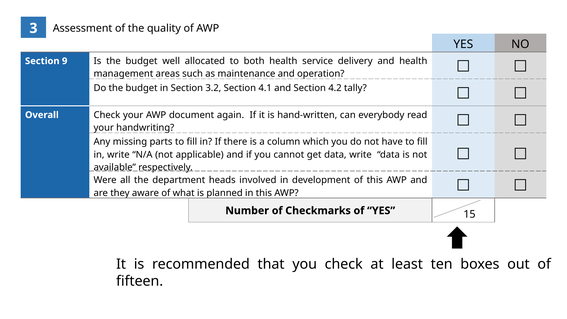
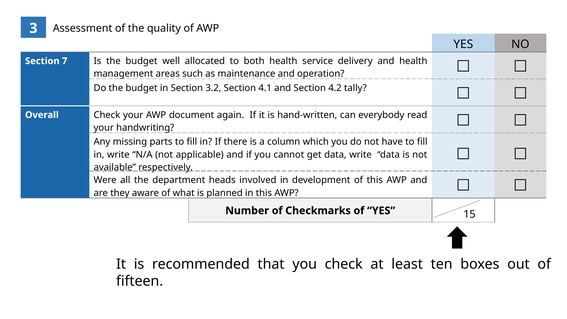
9: 9 -> 7 (65, 61)
